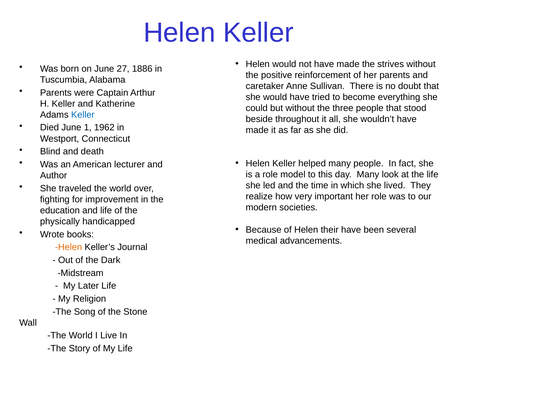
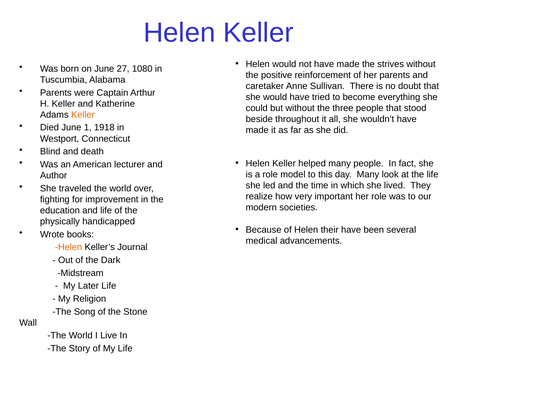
1886: 1886 -> 1080 (142, 69)
Keller colour: blue -> orange (83, 115)
1962: 1962 -> 1918 (104, 128)
